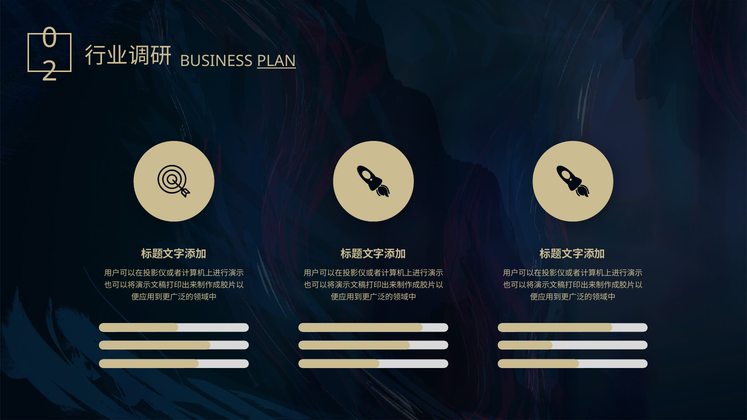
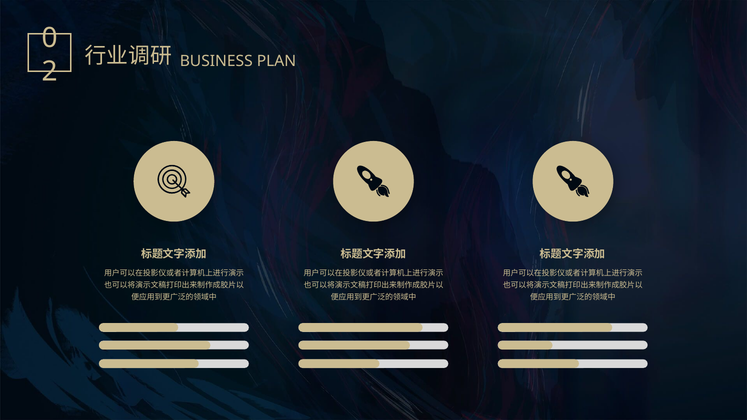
PLAN underline: present -> none (276, 61)
